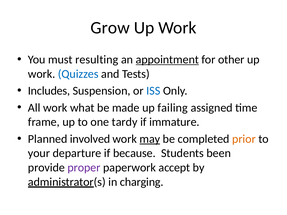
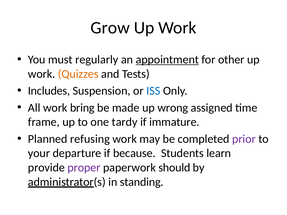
resulting: resulting -> regularly (97, 60)
Quizzes colour: blue -> orange (78, 74)
what: what -> bring (82, 108)
failing: failing -> wrong (173, 108)
involved: involved -> refusing (90, 139)
may underline: present -> none (150, 139)
prior colour: orange -> purple (244, 139)
been: been -> learn (219, 153)
accept: accept -> should (174, 168)
charging: charging -> standing (142, 182)
